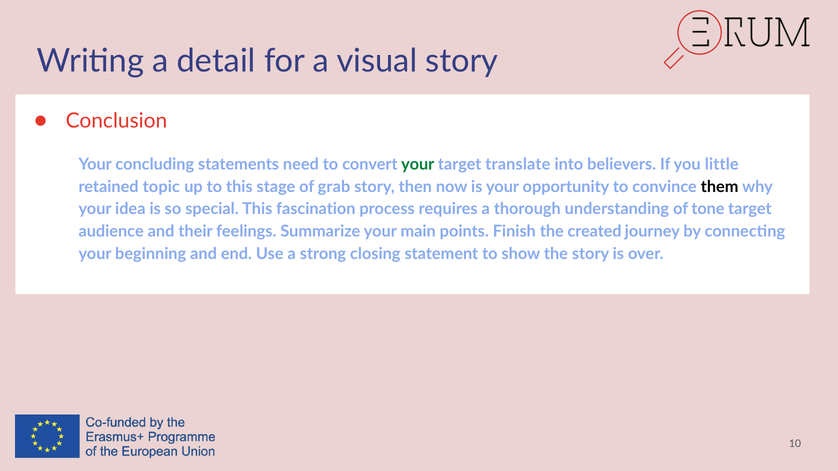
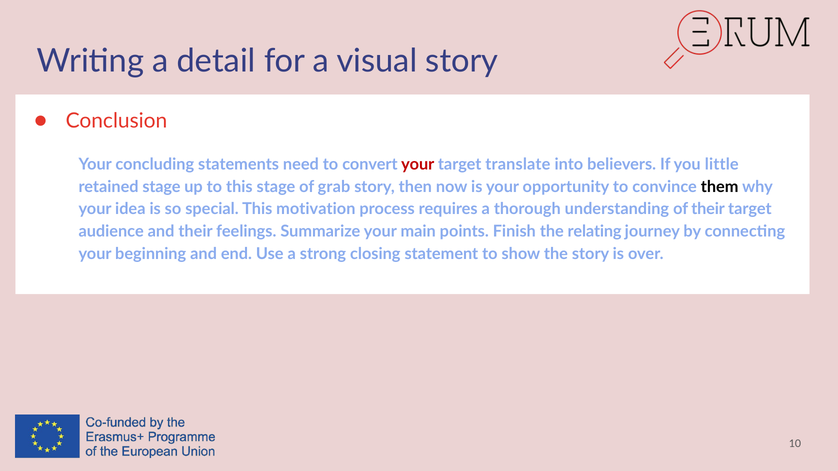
your colour: green -> red (418, 164)
retained topic: topic -> stage (161, 187)
fascination: fascination -> motivation (316, 209)
of tone: tone -> their (708, 209)
created: created -> relating (595, 232)
